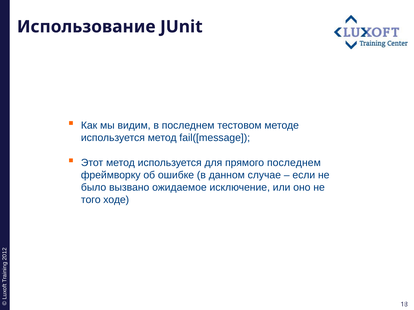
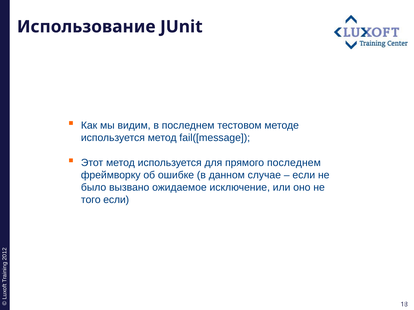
того ходе: ходе -> если (116, 200)
